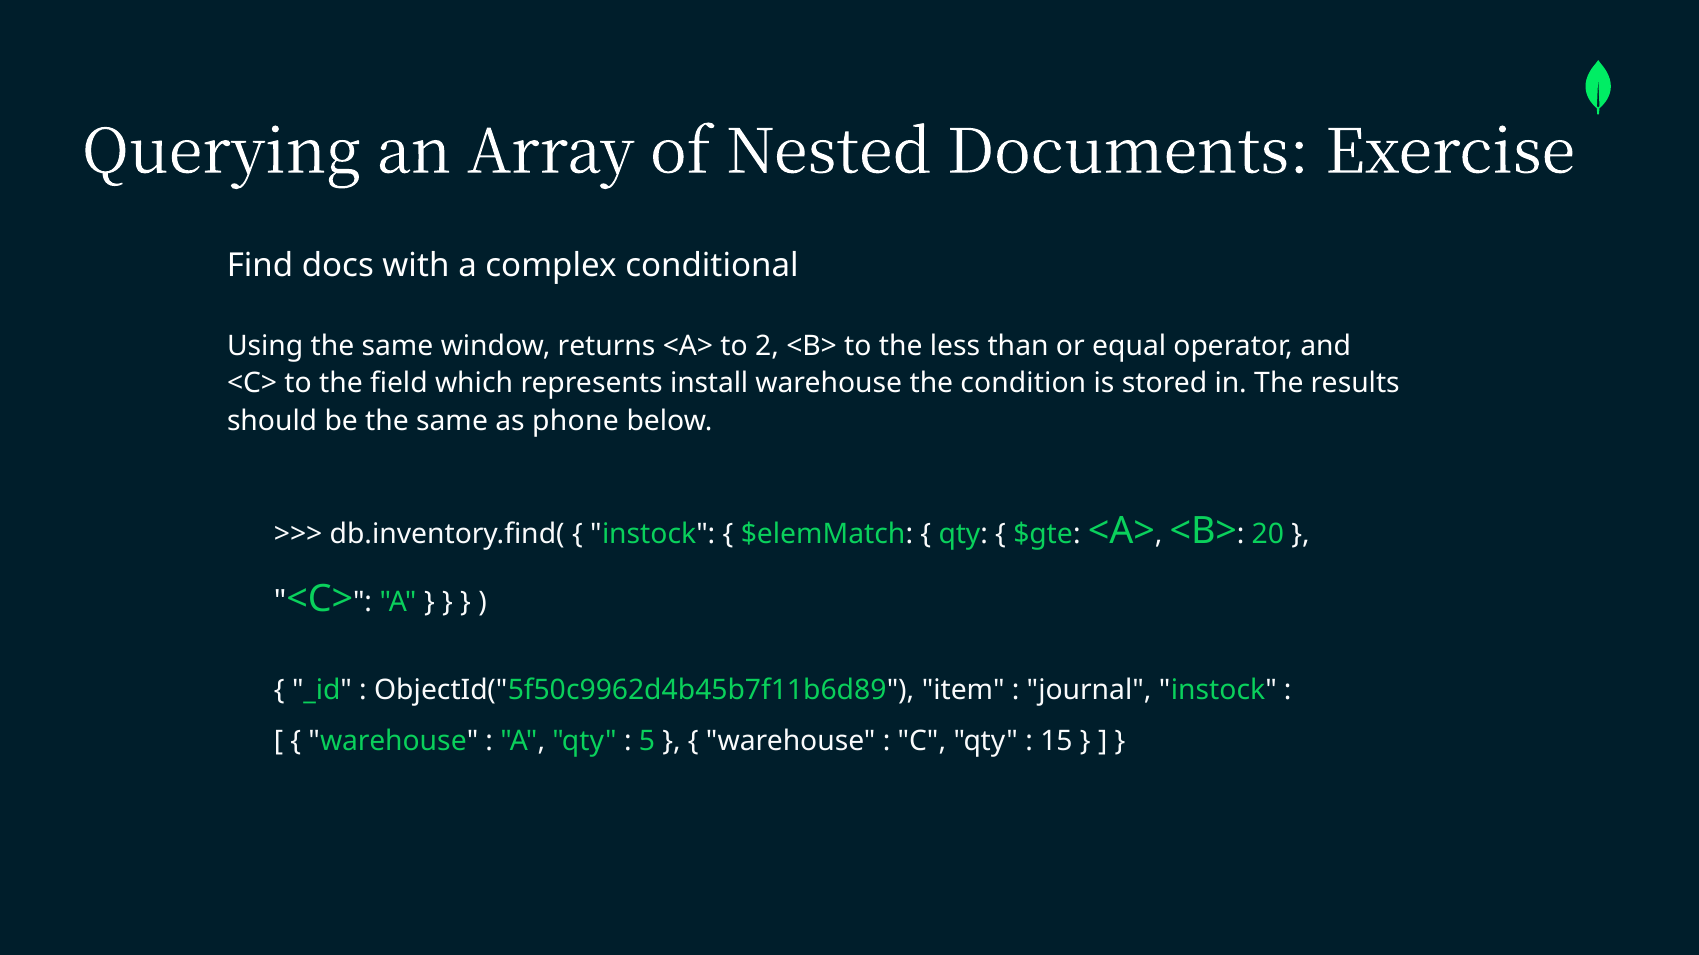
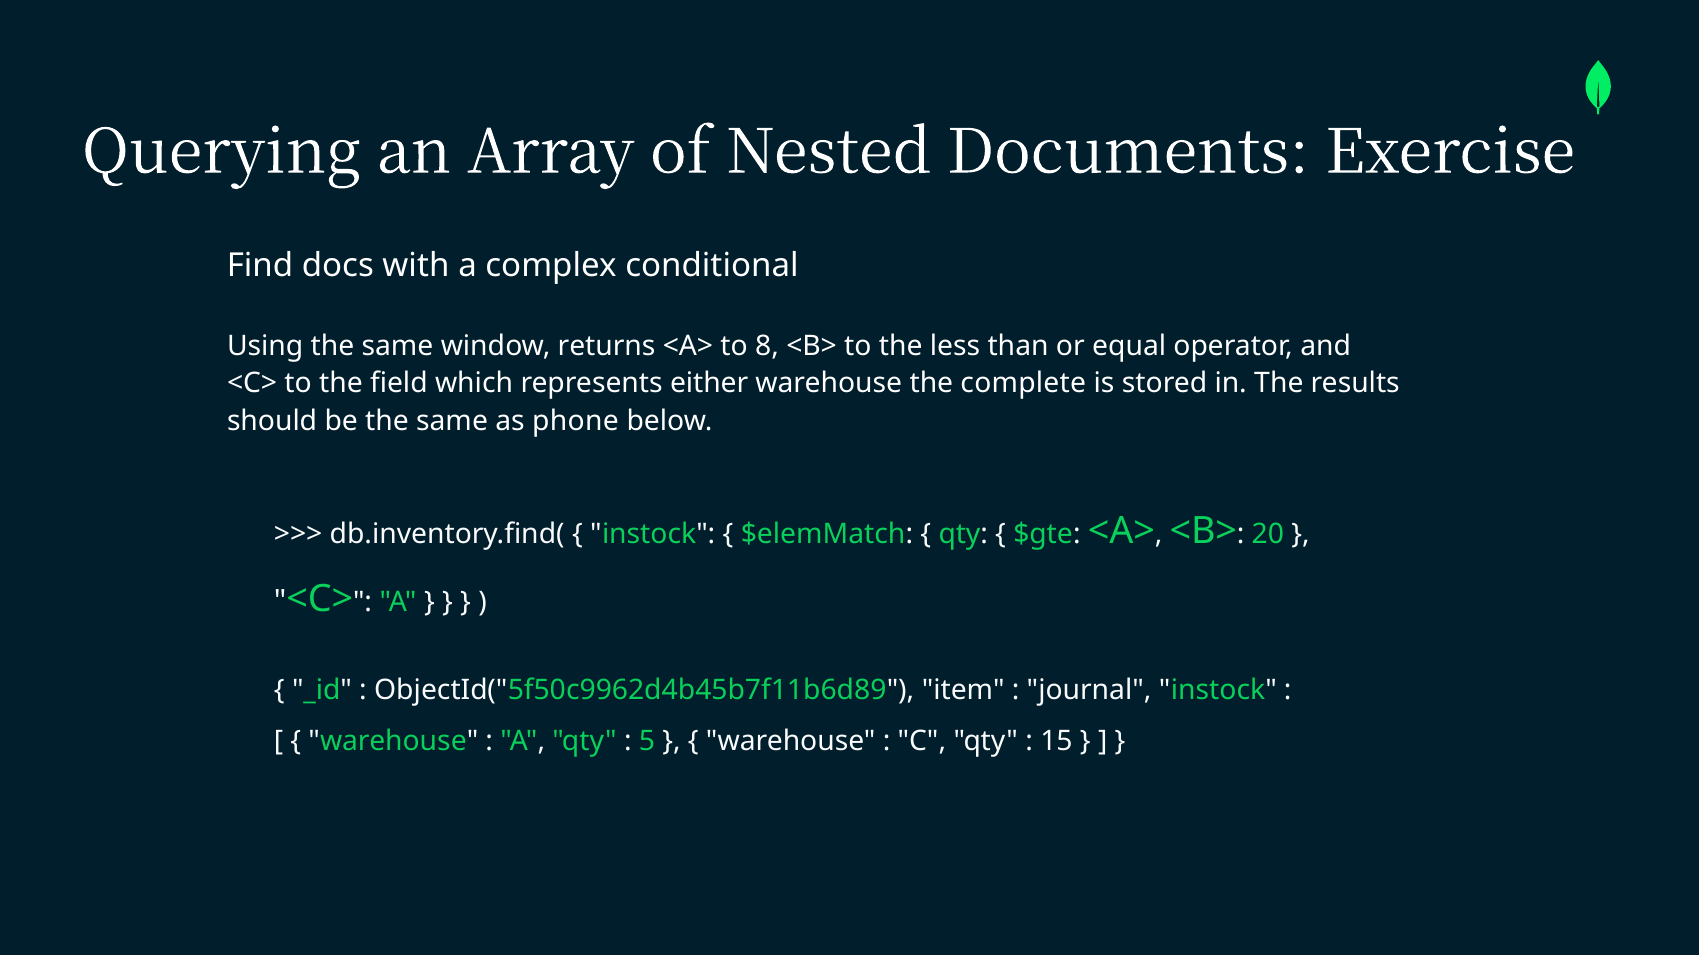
2: 2 -> 8 (767, 347)
install: install -> either (709, 384)
condition: condition -> complete (1023, 384)
